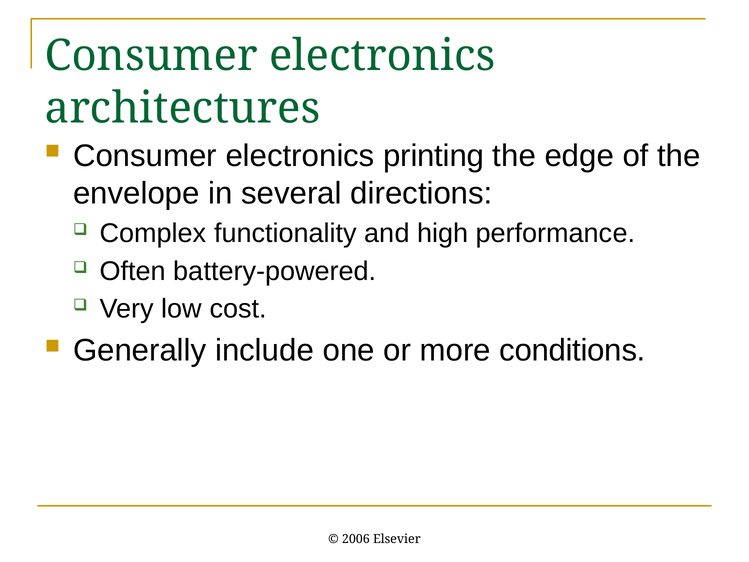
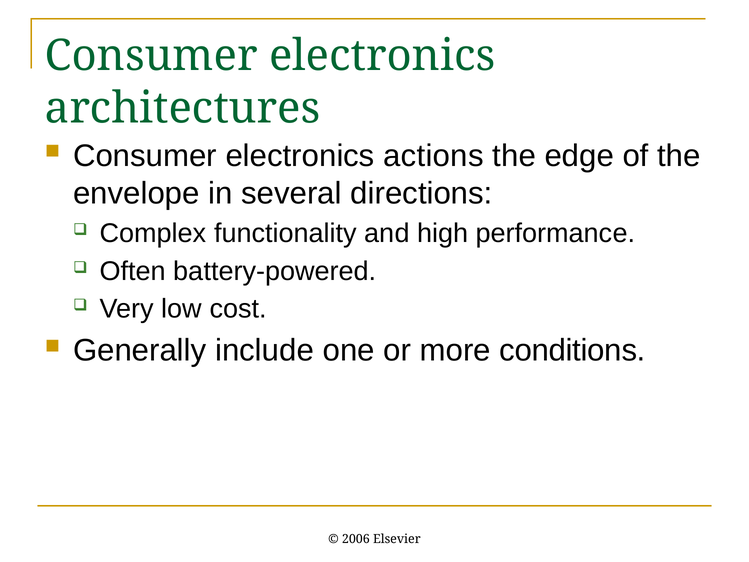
printing: printing -> actions (433, 156)
